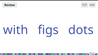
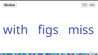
dots: dots -> miss (81, 30)
